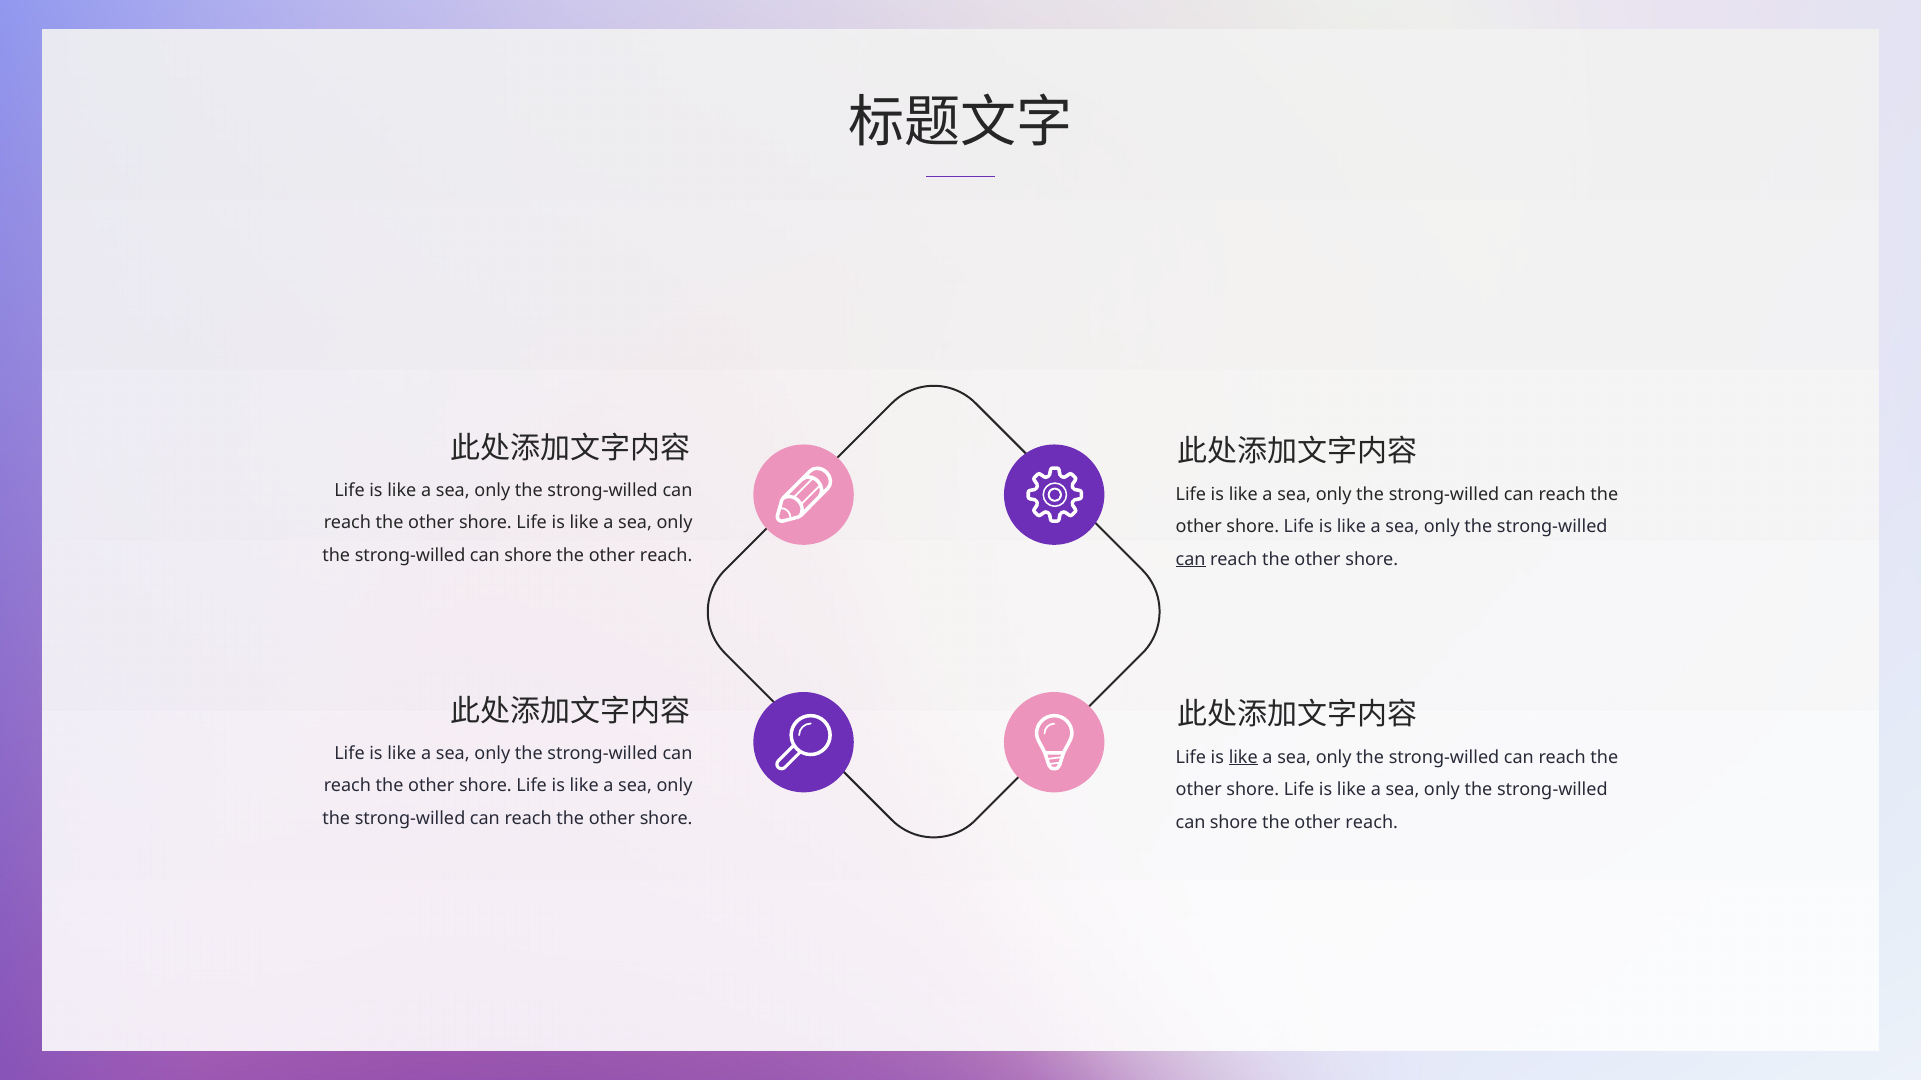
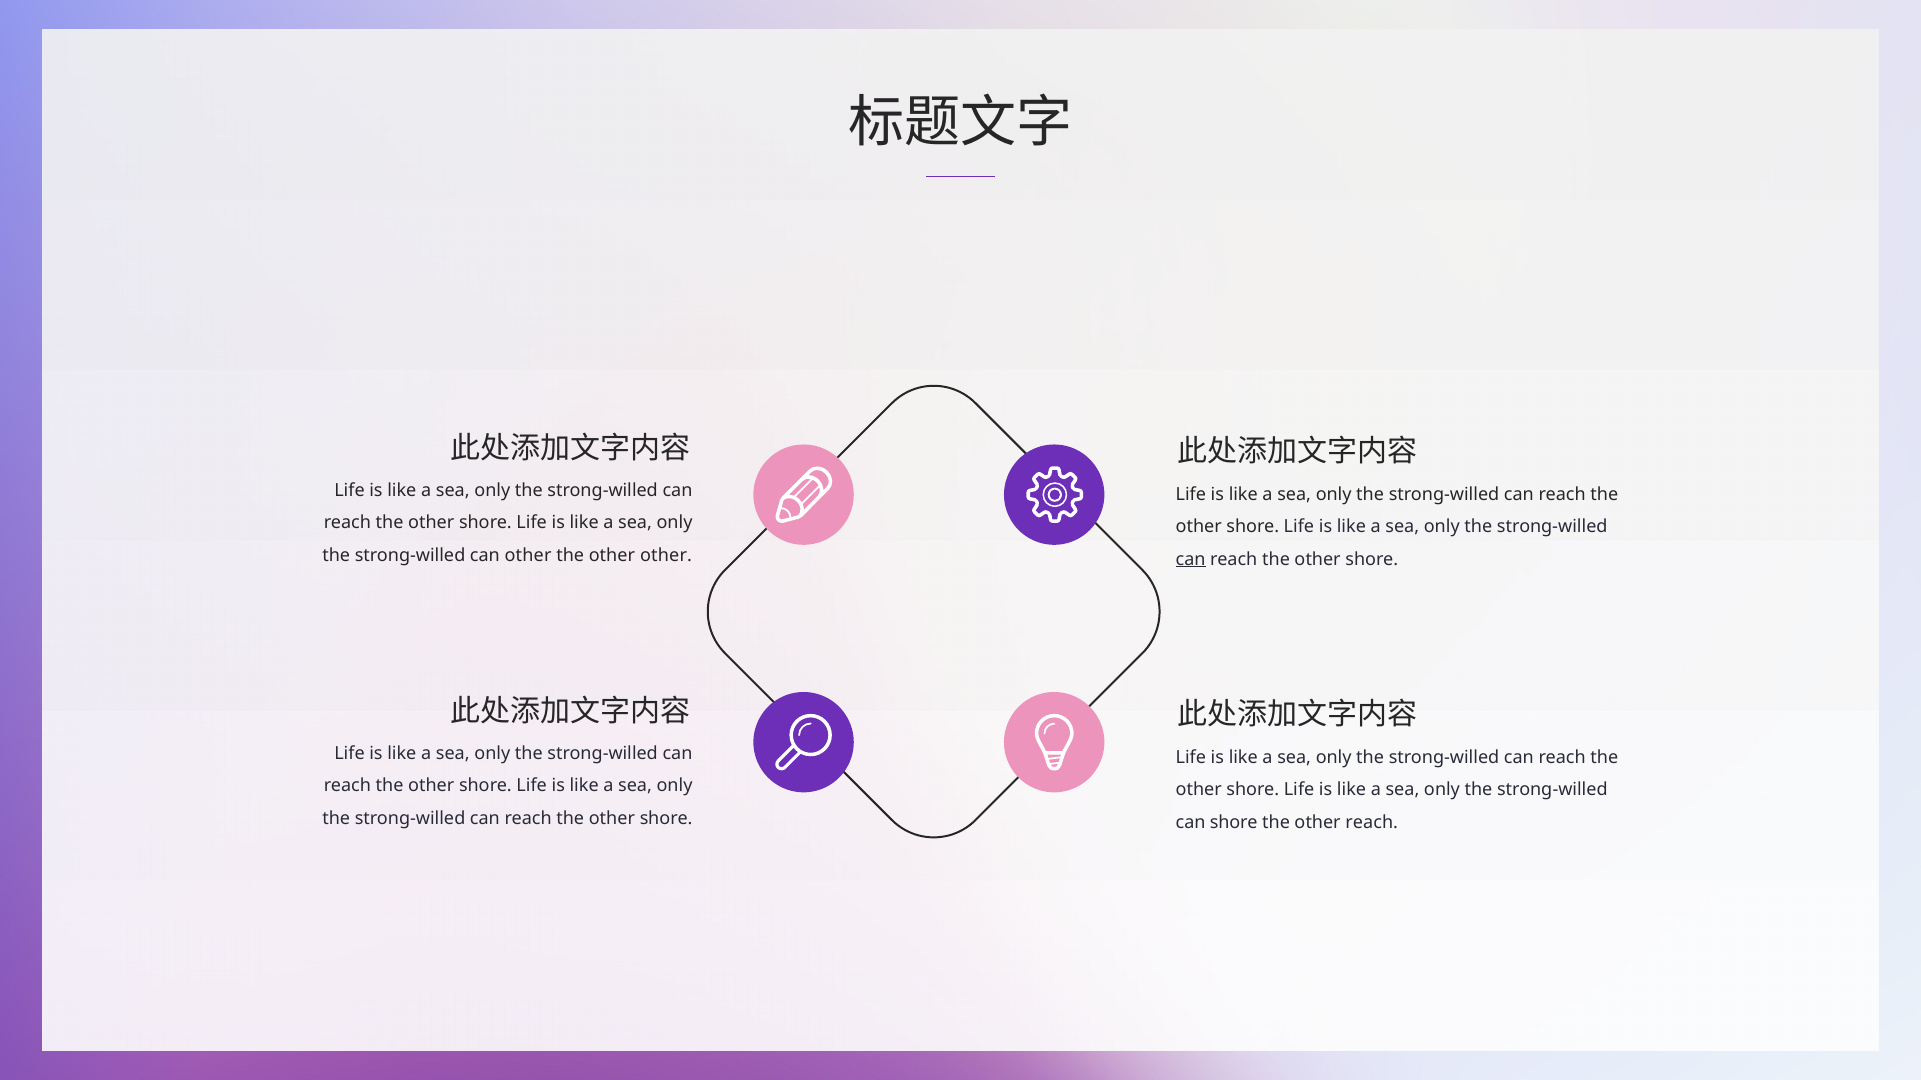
shore: shore -> other (528, 556)
reach: reach -> other (666, 556)
like underline: present -> none (1243, 757)
